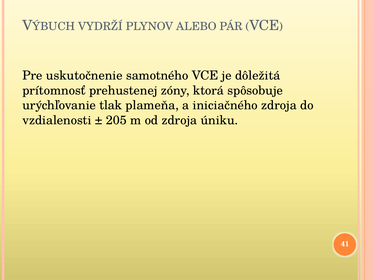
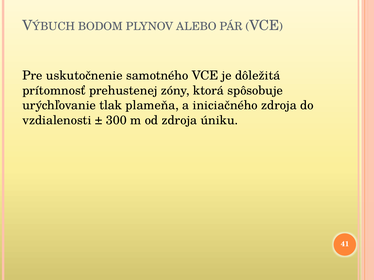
VYDRŽÍ: VYDRŽÍ -> BODOM (100, 26)
205: 205 -> 300 (116, 121)
